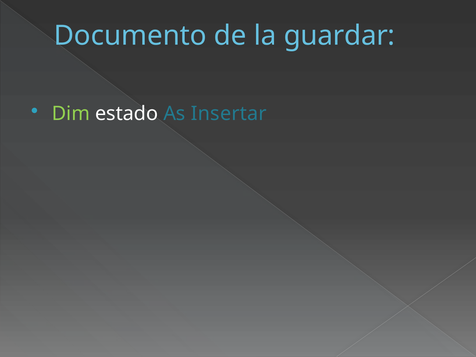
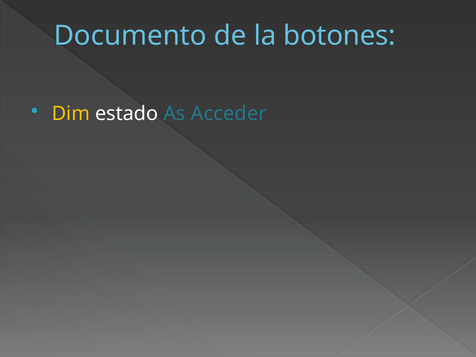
guardar: guardar -> botones (339, 36)
Dim colour: light green -> yellow (71, 114)
Insertar: Insertar -> Acceder (229, 114)
